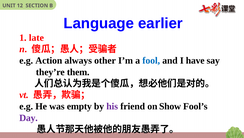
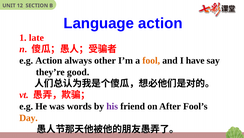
Language earlier: earlier -> action (160, 23)
fool colour: blue -> orange (151, 60)
them: them -> good (78, 72)
empty: empty -> words (79, 106)
Show: Show -> After (170, 106)
Day colour: purple -> orange (28, 117)
